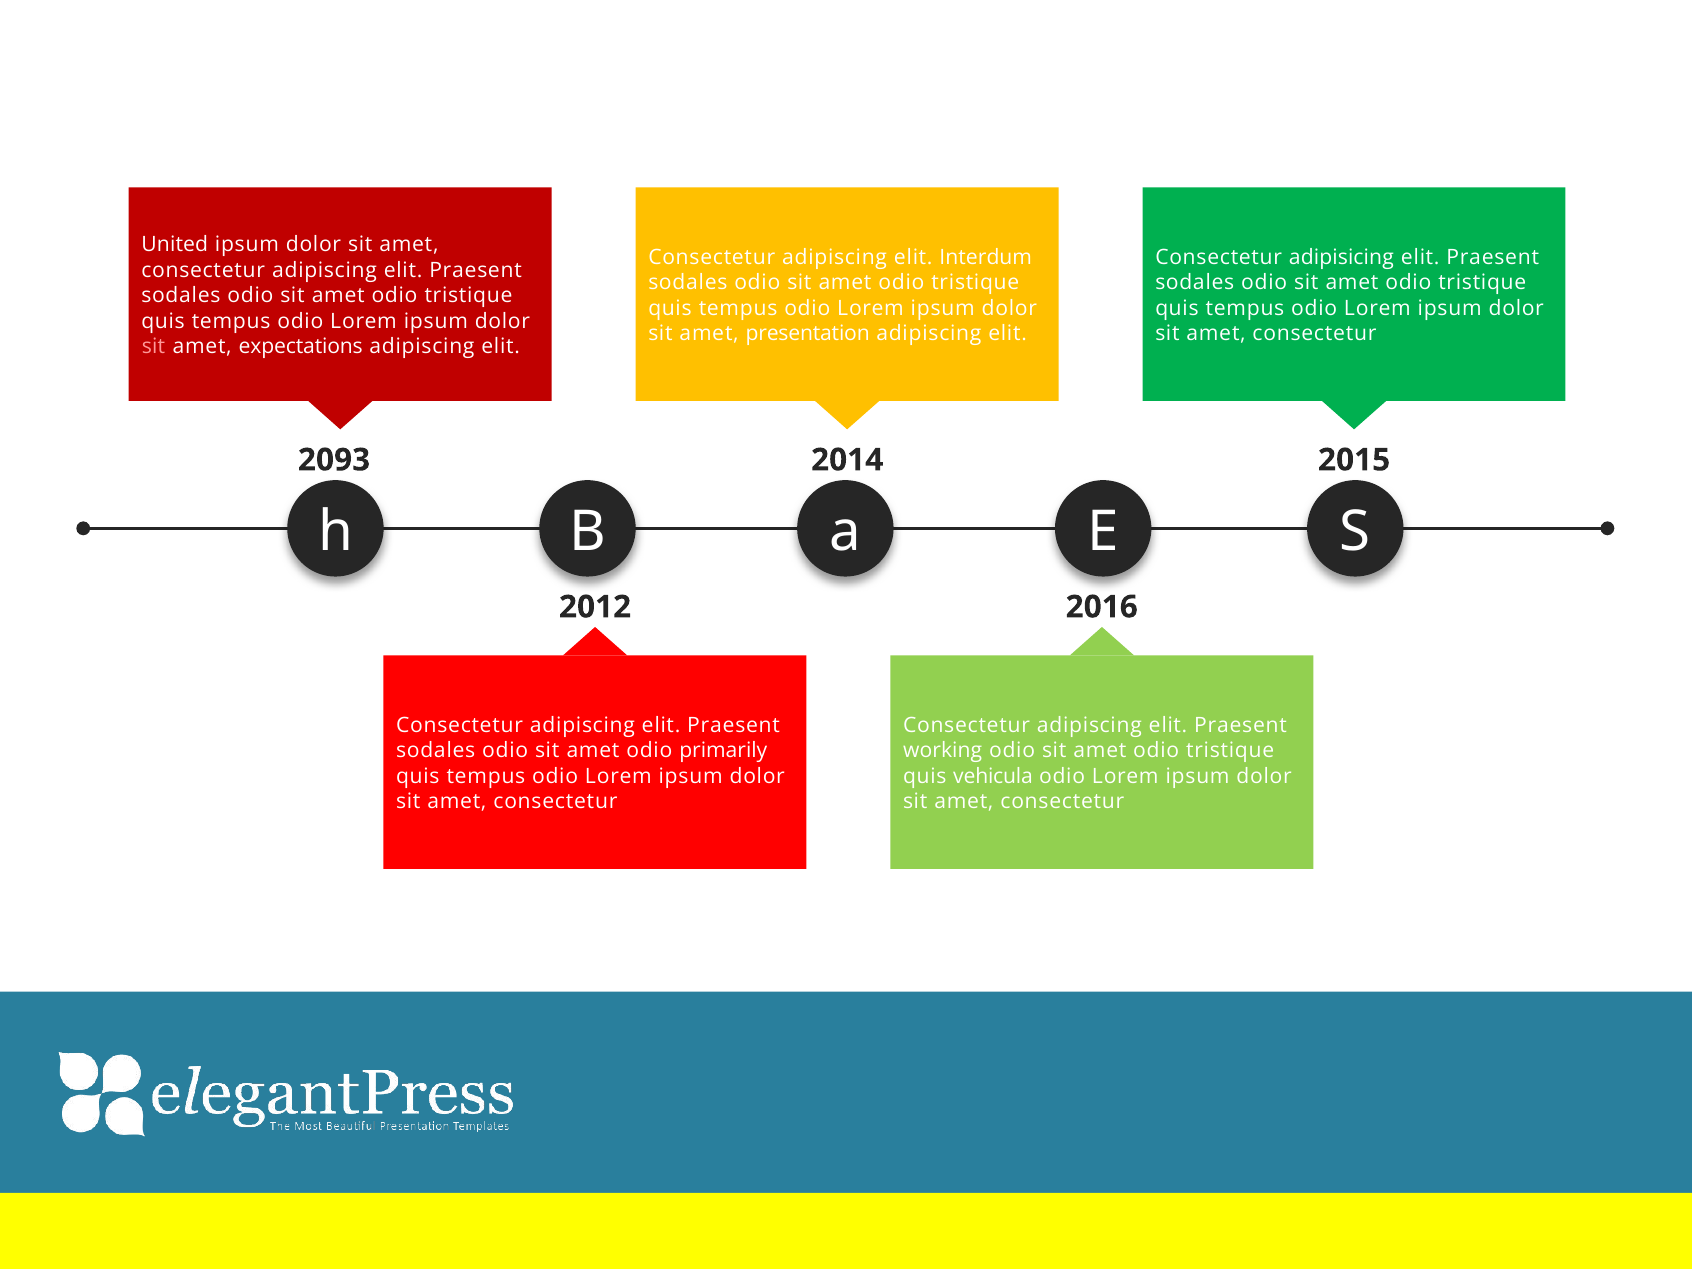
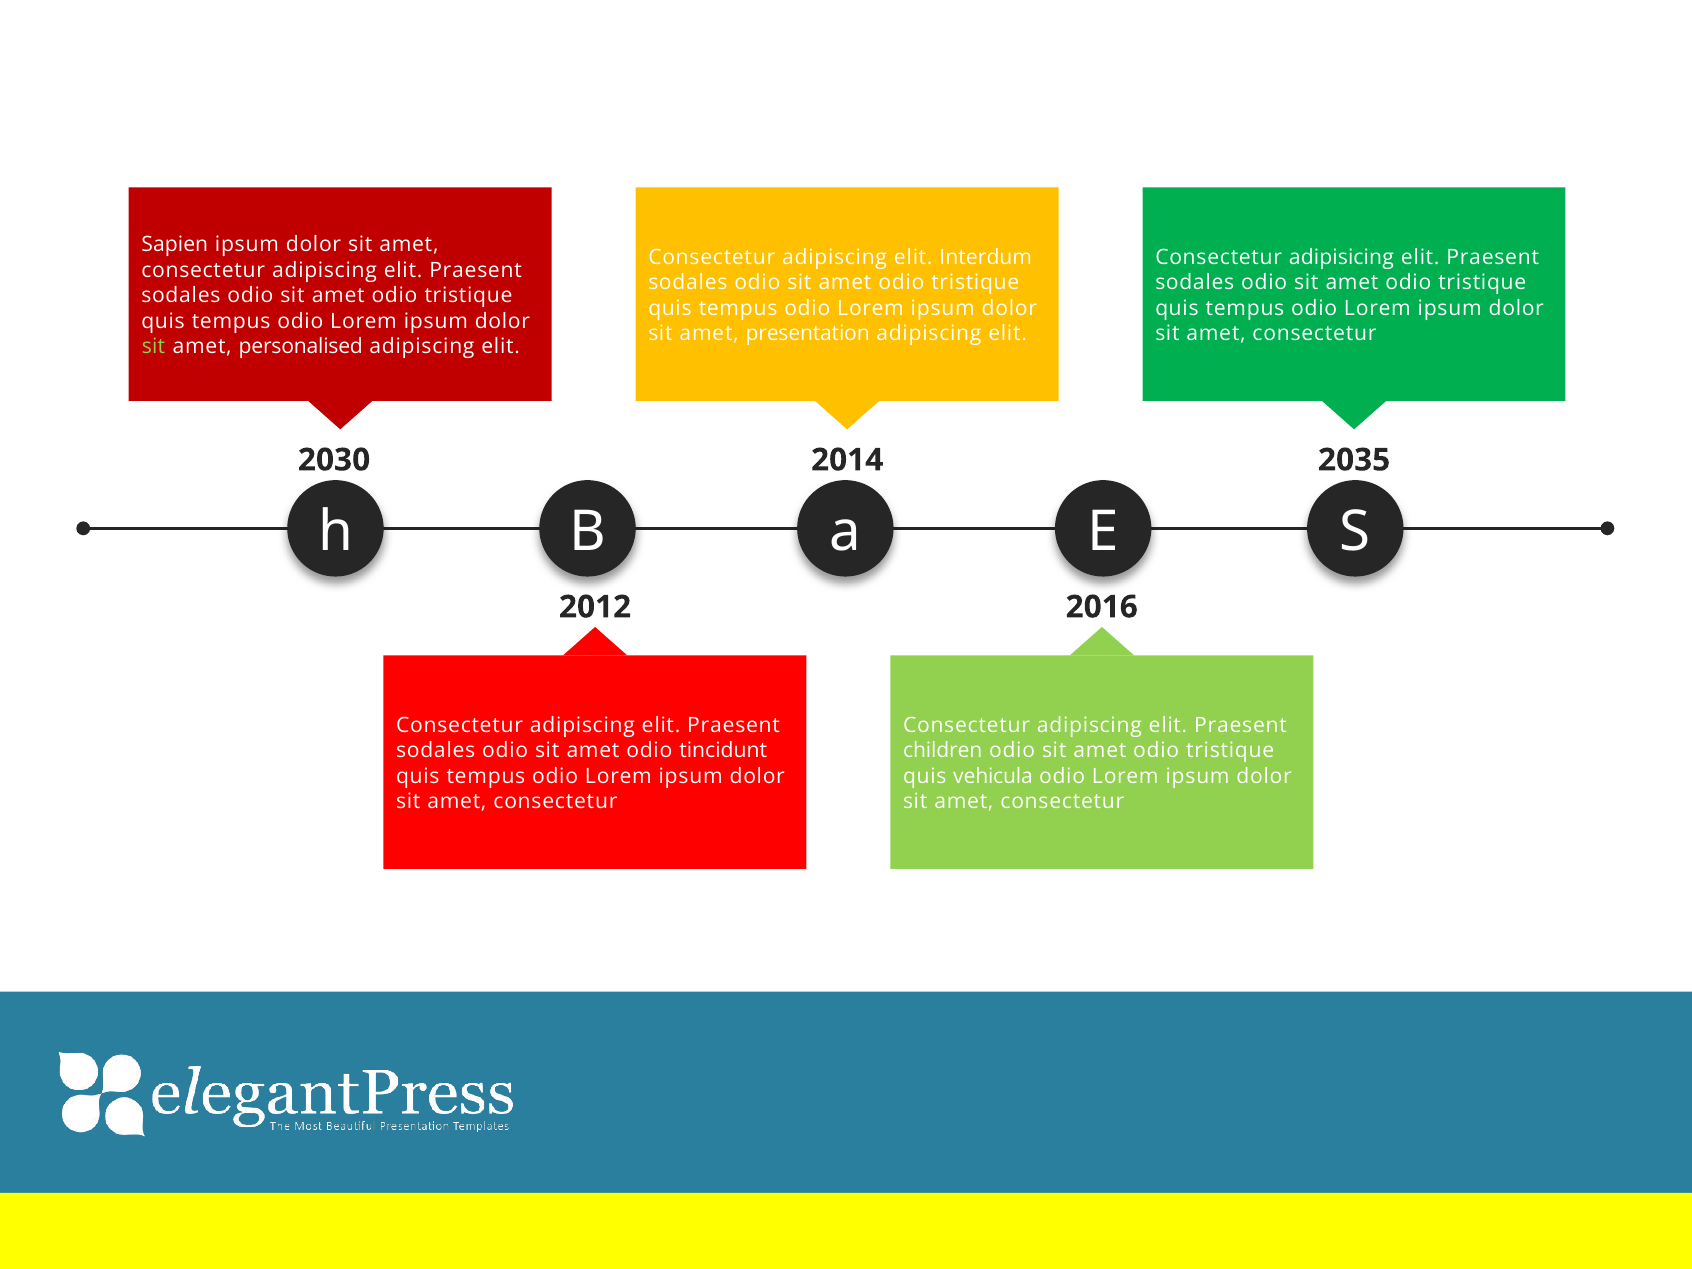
United: United -> Sapien (175, 245)
sit colour: pink -> light green (153, 347)
expectations: expectations -> personalised (301, 347)
2093: 2093 -> 2030 (334, 460)
2015: 2015 -> 2035 (1354, 460)
primarily: primarily -> tincidunt (723, 751)
working: working -> children (943, 751)
